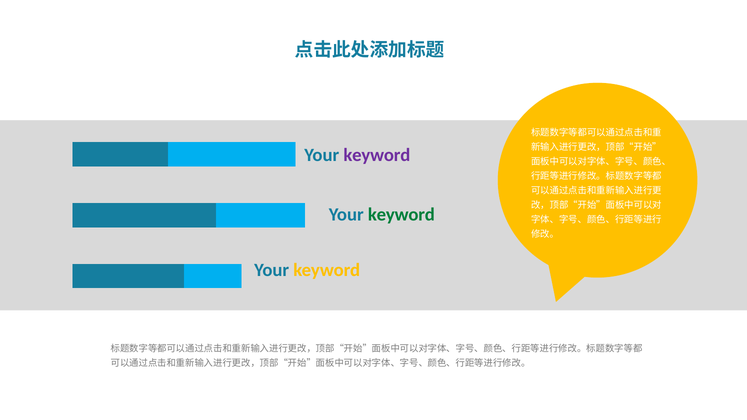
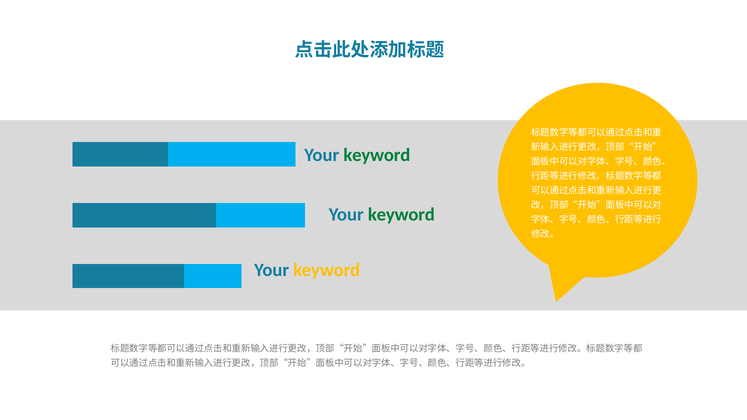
keyword colour: purple -> green (377, 155)
